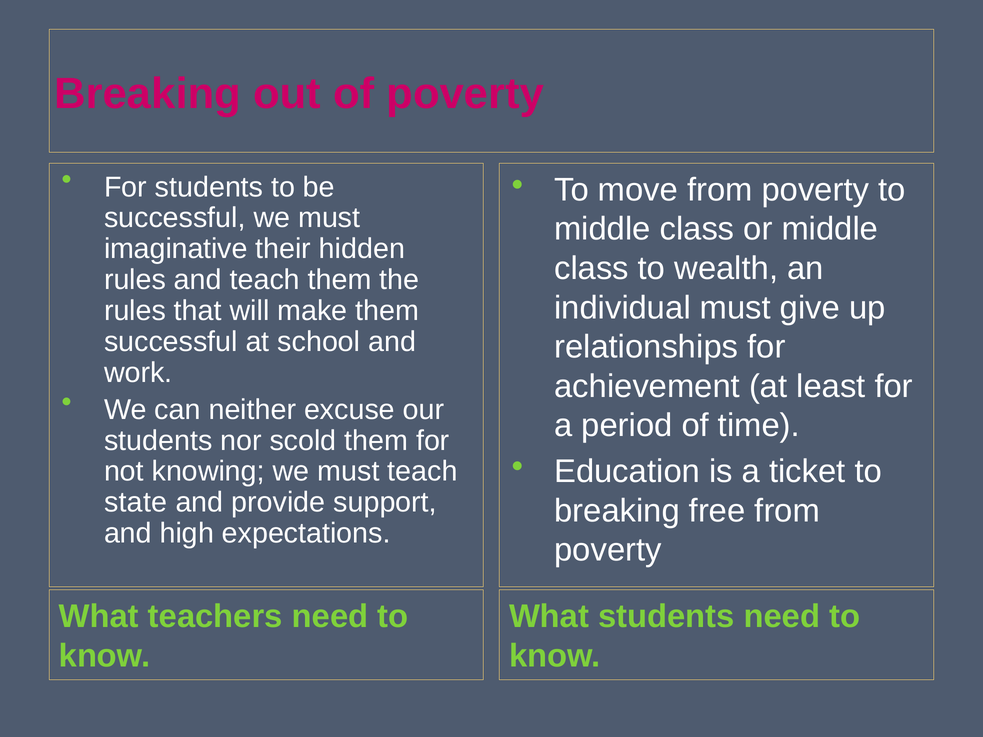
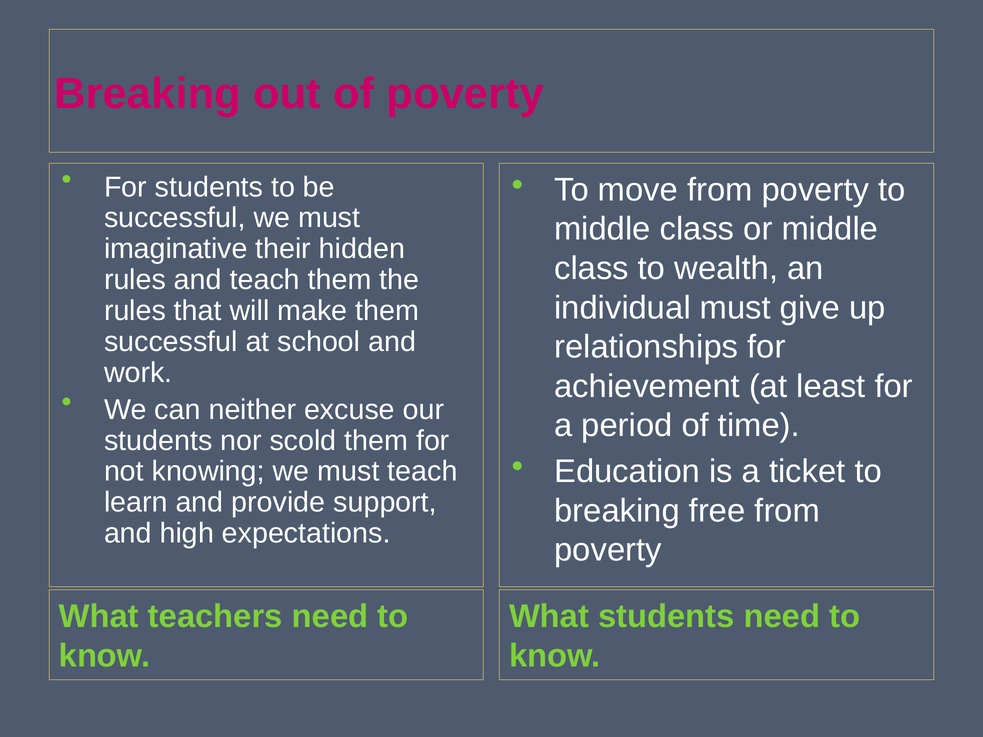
state: state -> learn (136, 503)
